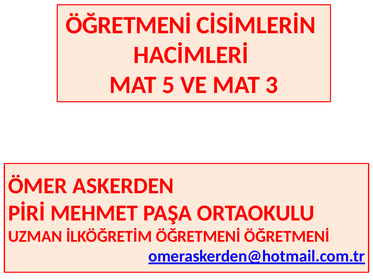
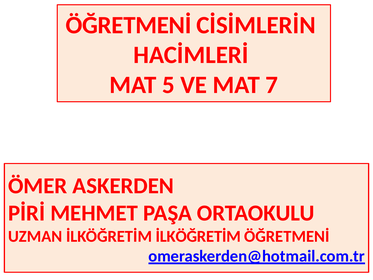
3: 3 -> 7 (272, 85)
İLKÖĞRETİM ÖĞRETMENİ: ÖĞRETMENİ -> İLKÖĞRETİM (198, 236)
